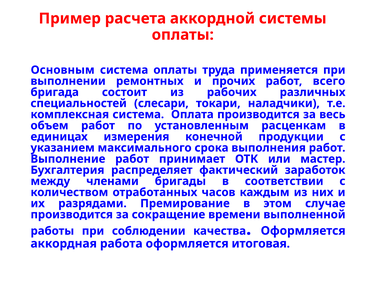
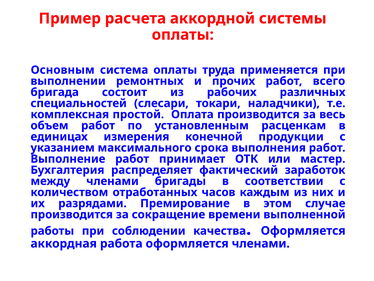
комплексная система: система -> простой (138, 114)
оформляется итоговая: итоговая -> членами (261, 243)
